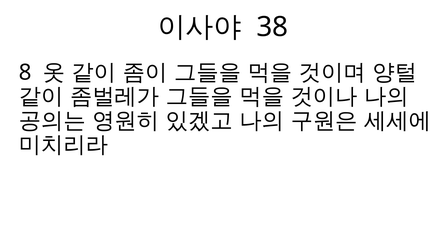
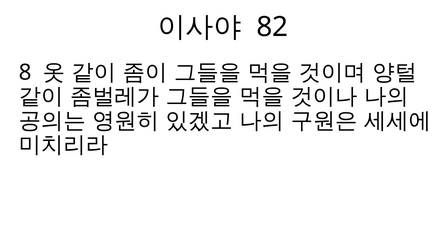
38: 38 -> 82 (272, 27)
